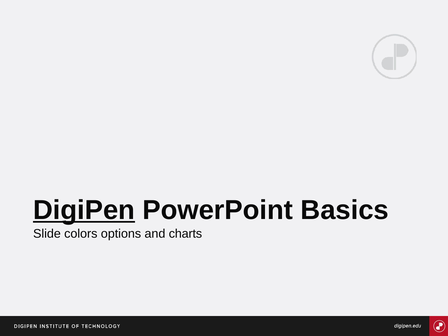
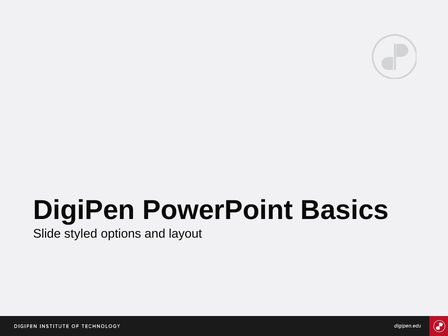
DigiPen underline: present -> none (84, 210)
colors: colors -> styled (81, 234)
charts: charts -> layout (185, 234)
